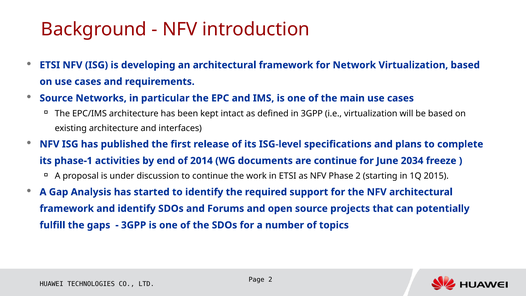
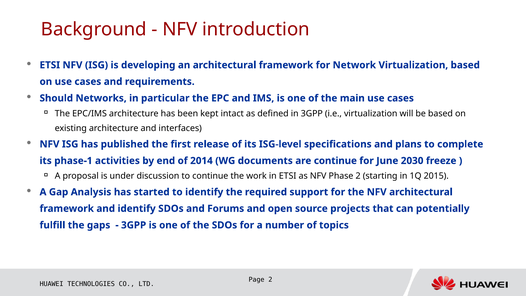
Source: Source -> Should (56, 98)
2034: 2034 -> 2030 (412, 161)
